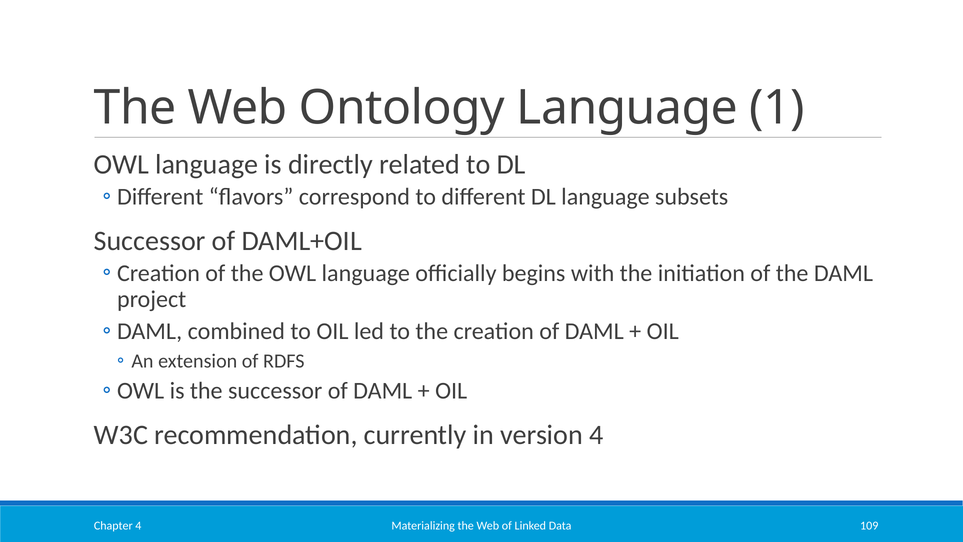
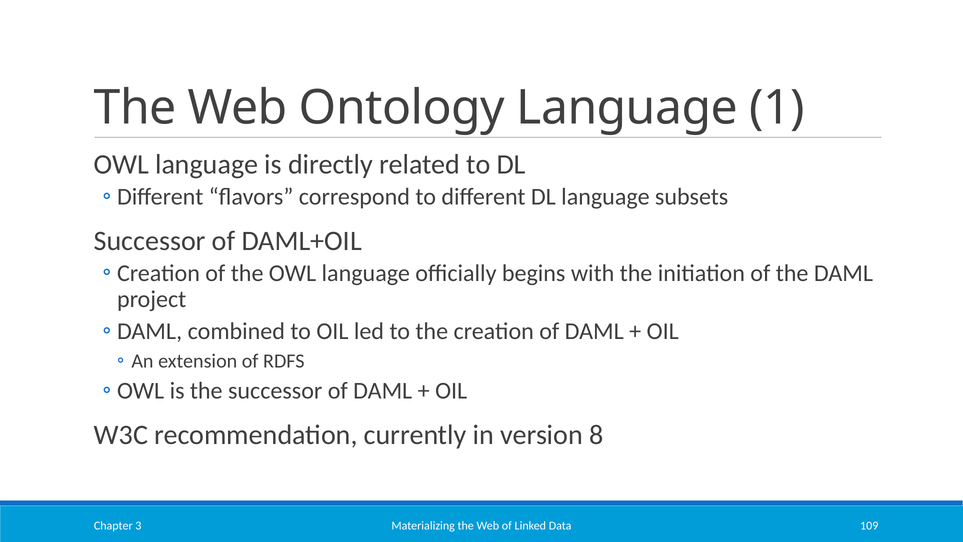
version 4: 4 -> 8 (596, 435)
Chapter 4: 4 -> 3 (138, 525)
